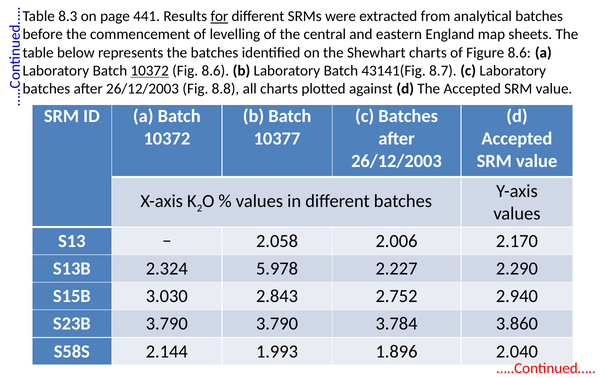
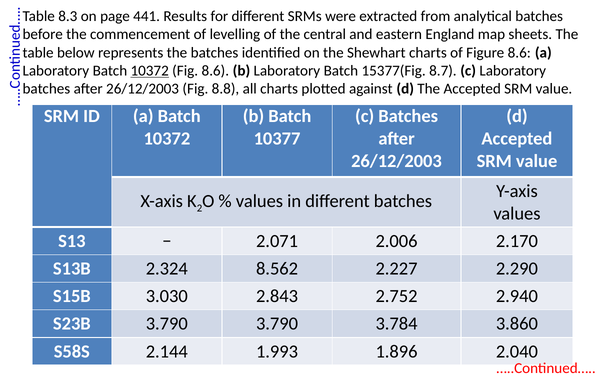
for underline: present -> none (219, 16)
43141(Fig: 43141(Fig -> 15377(Fig (394, 71)
2.058: 2.058 -> 2.071 (277, 241)
5.978: 5.978 -> 8.562 (277, 269)
